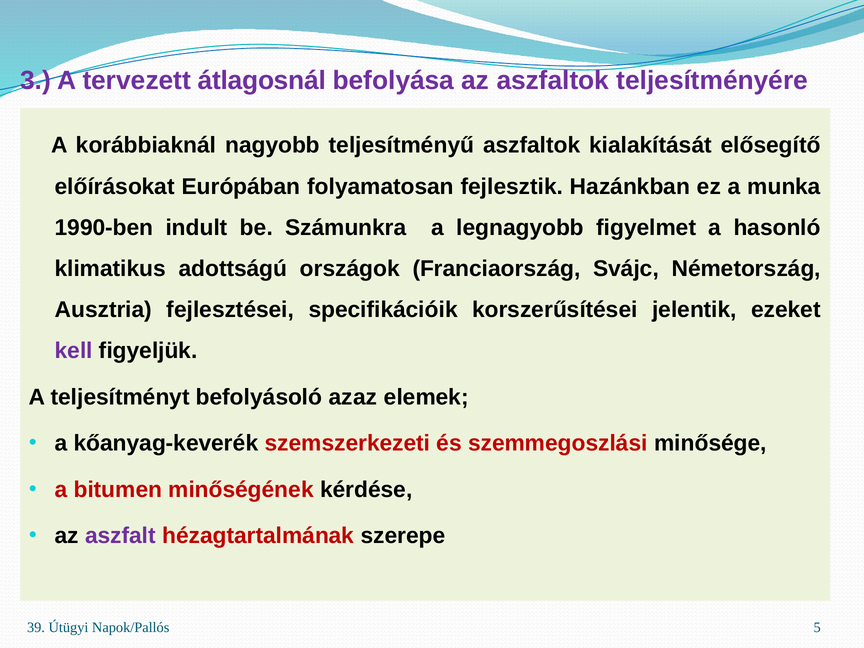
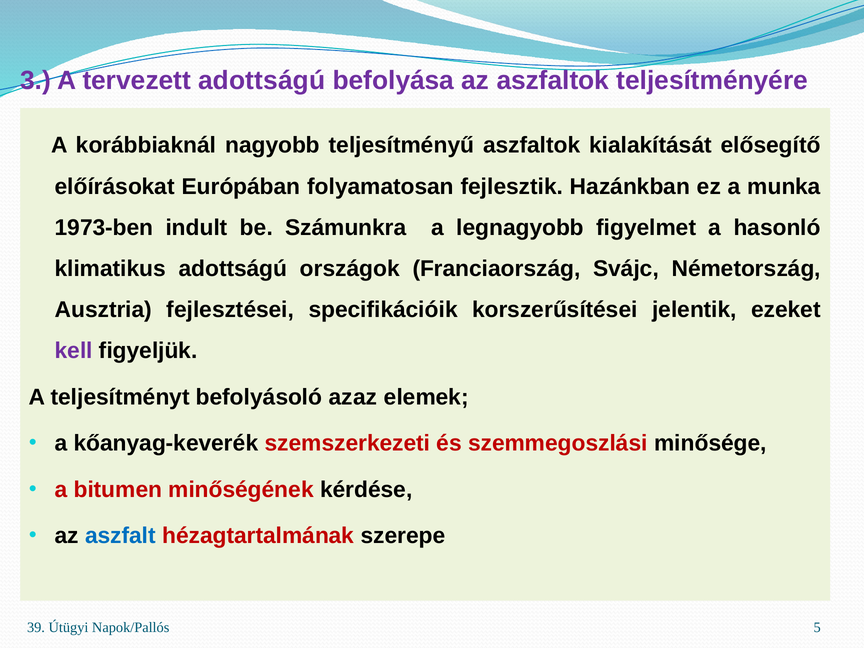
tervezett átlagosnál: átlagosnál -> adottságú (262, 81)
1990-ben: 1990-ben -> 1973-ben (104, 228)
aszfalt colour: purple -> blue (120, 536)
